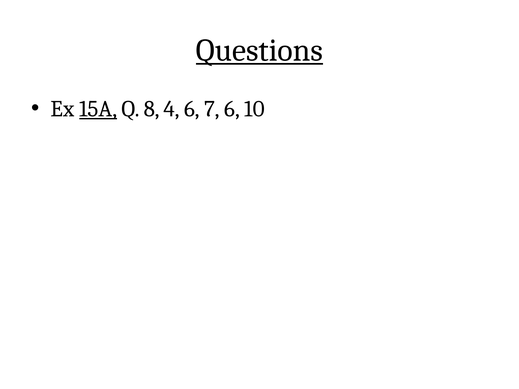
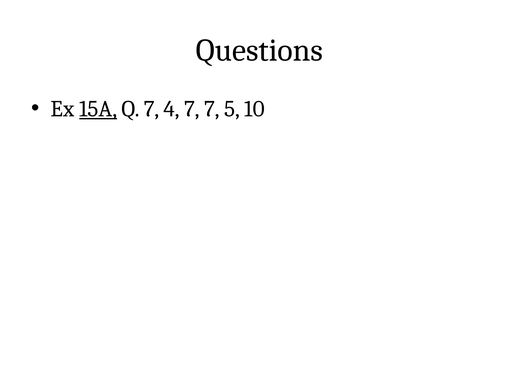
Questions underline: present -> none (259, 50)
Q 8: 8 -> 7 (152, 109)
4 6: 6 -> 7 (192, 109)
7 6: 6 -> 5 (232, 109)
